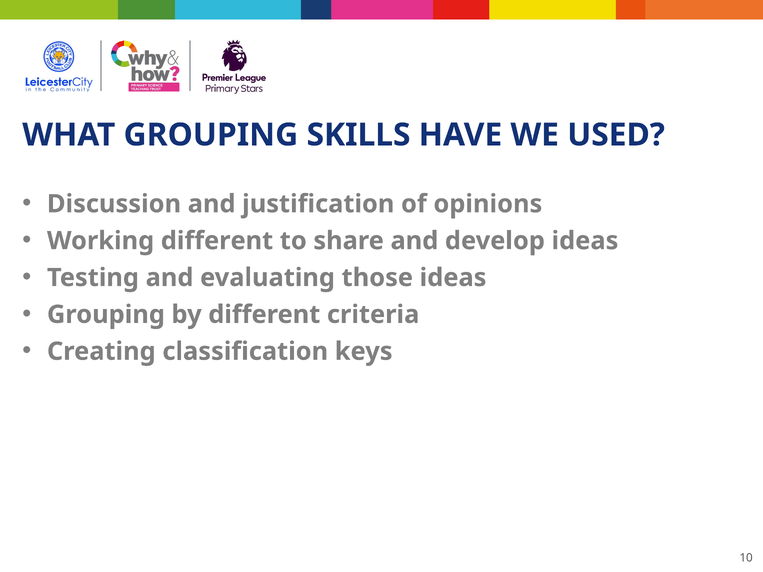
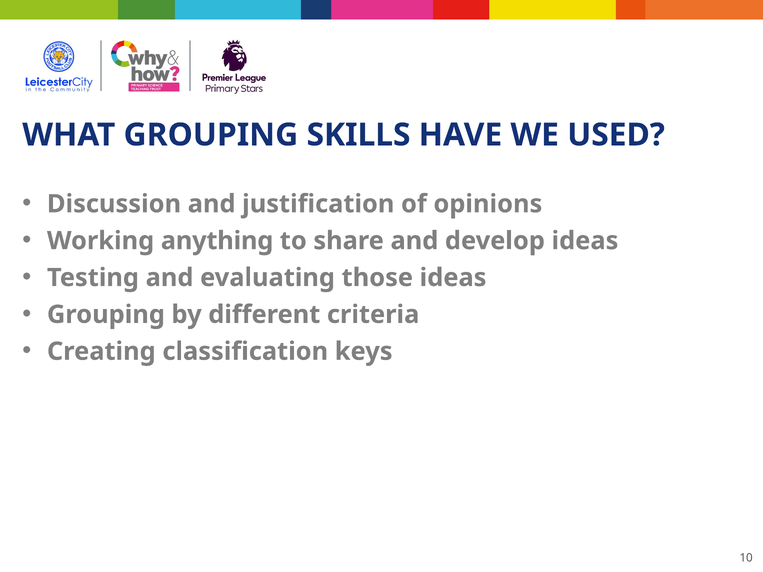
Working different: different -> anything (217, 241)
